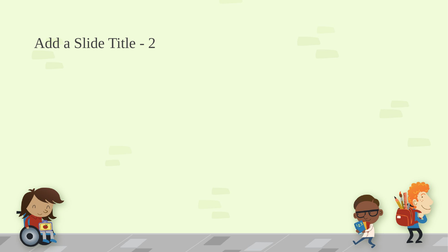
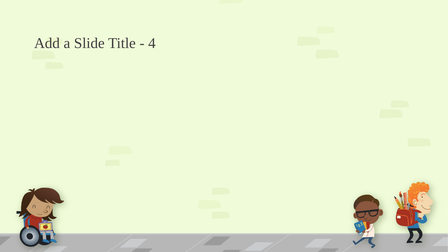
2: 2 -> 4 (152, 43)
